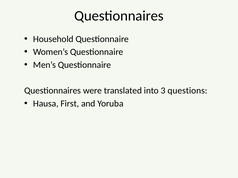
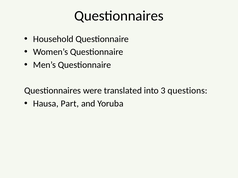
First: First -> Part (70, 104)
